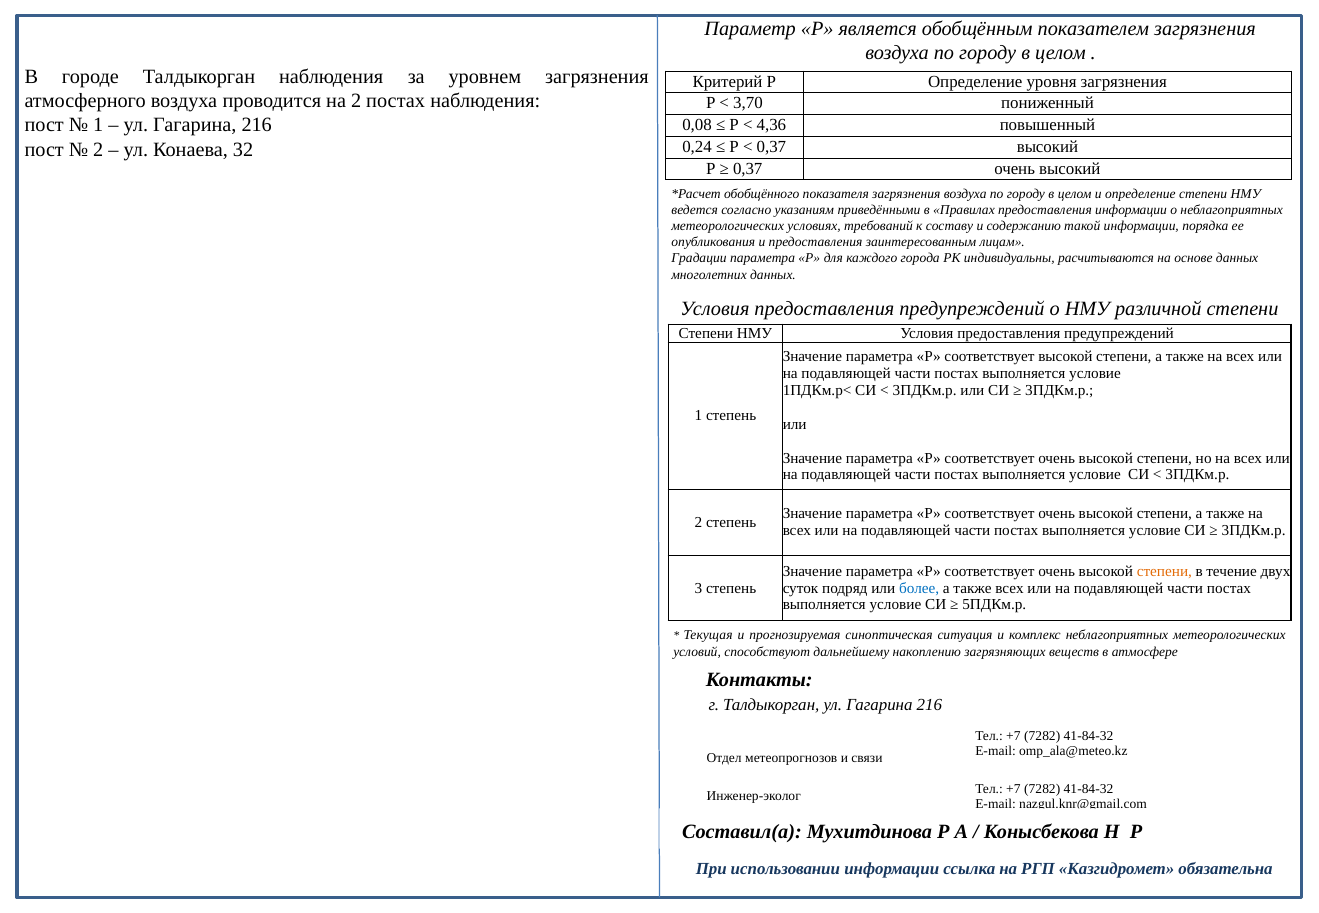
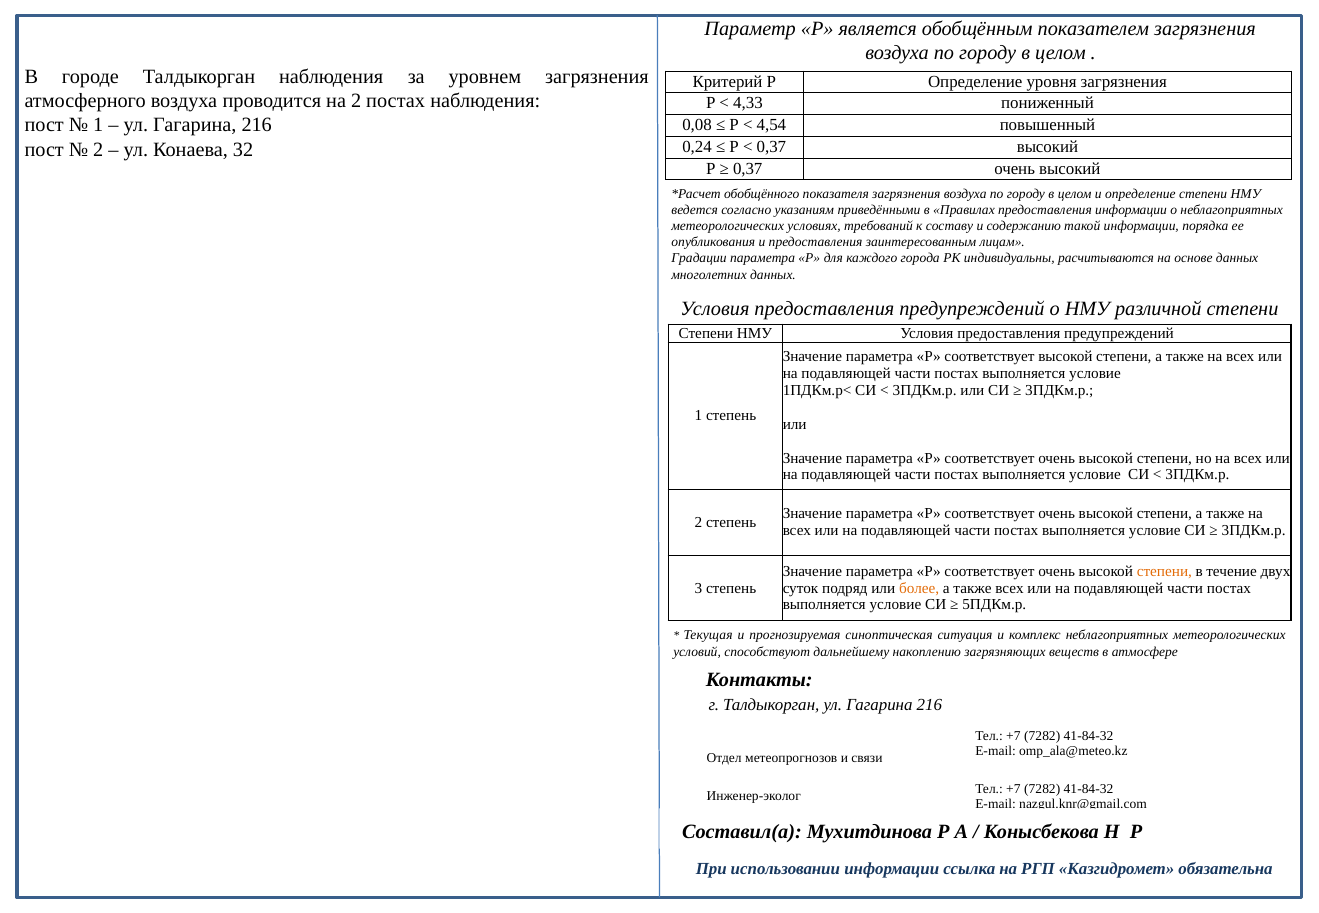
3,70: 3,70 -> 4,33 (748, 103)
4,36: 4,36 -> 4,54 (771, 125)
более colour: blue -> orange (919, 588)
